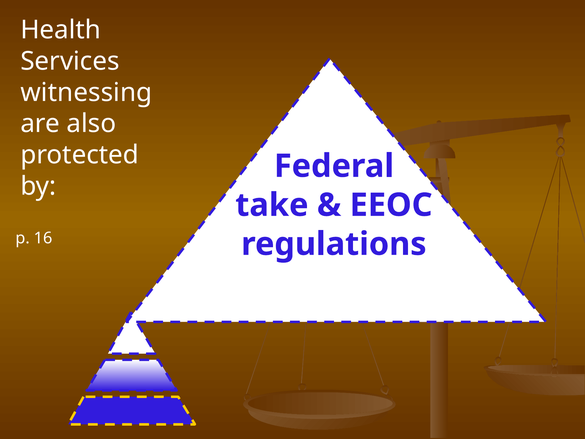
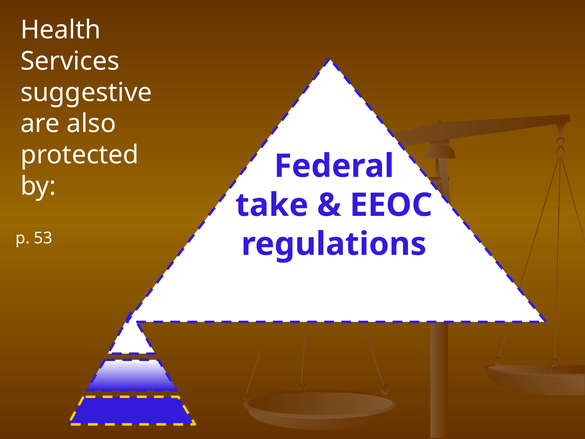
witnessing: witnessing -> suggestive (86, 92)
16: 16 -> 53 (43, 238)
